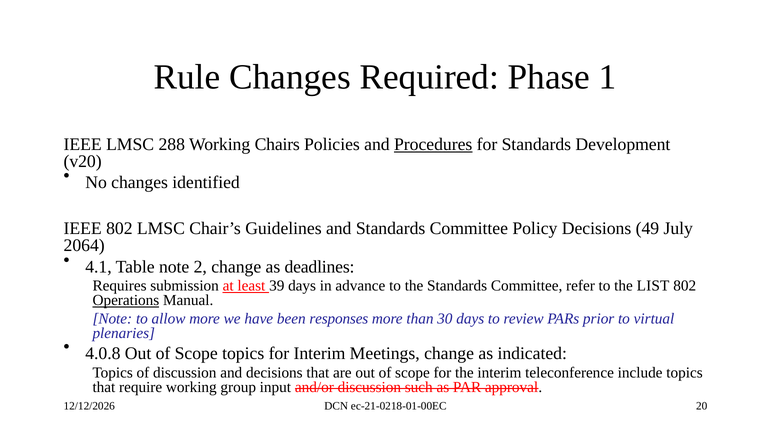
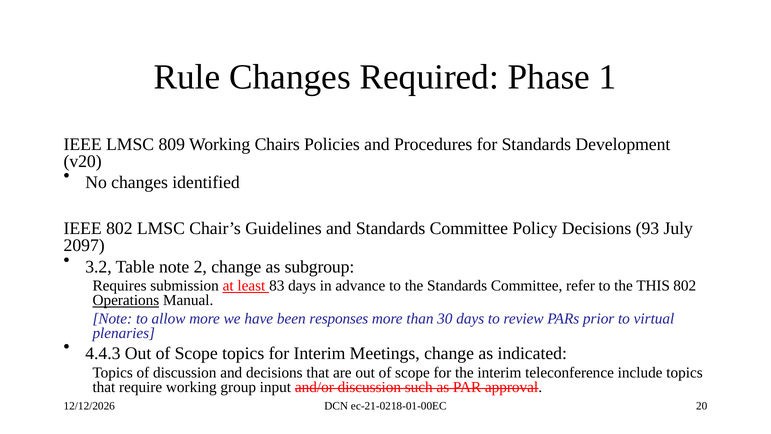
288: 288 -> 809 (172, 144)
Procedures underline: present -> none (433, 144)
49: 49 -> 93 (647, 228)
2064: 2064 -> 2097 (84, 245)
4.1: 4.1 -> 3.2 (98, 267)
deadlines: deadlines -> subgroup (319, 267)
39: 39 -> 83 (277, 286)
LIST: LIST -> THIS (653, 286)
4.0.8: 4.0.8 -> 4.4.3 (103, 353)
